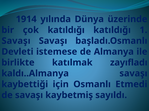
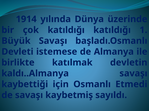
Savaşı: Savaşı -> Büyük (16, 41)
zayıfladı: zayıfladı -> devletin (129, 63)
